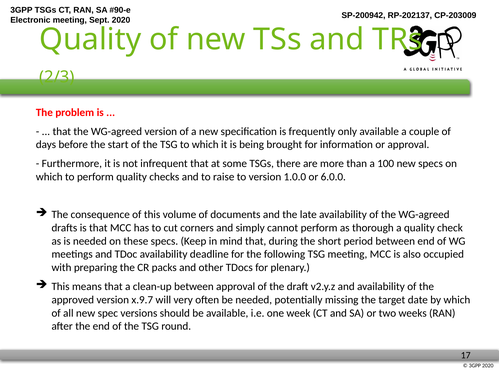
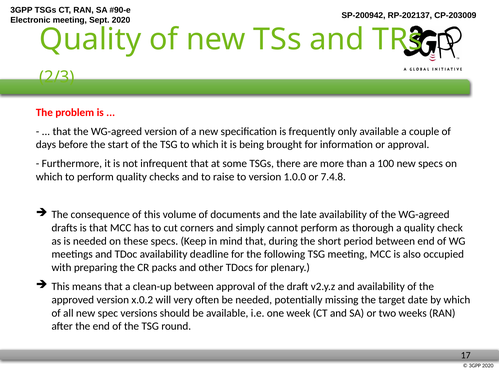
6.0.0: 6.0.0 -> 7.4.8 (333, 177)
x.9.7: x.9.7 -> x.0.2 (142, 300)
